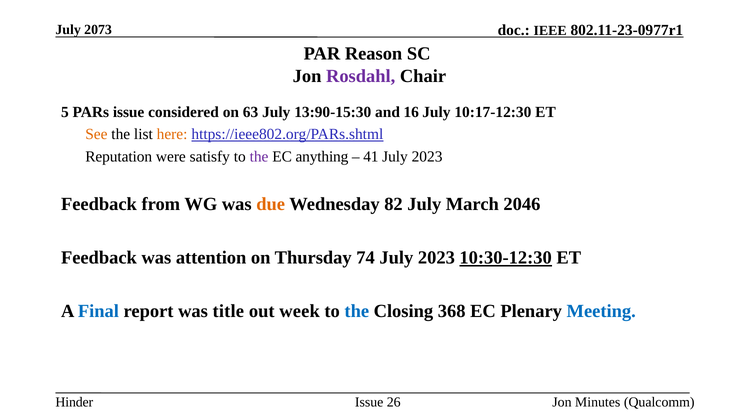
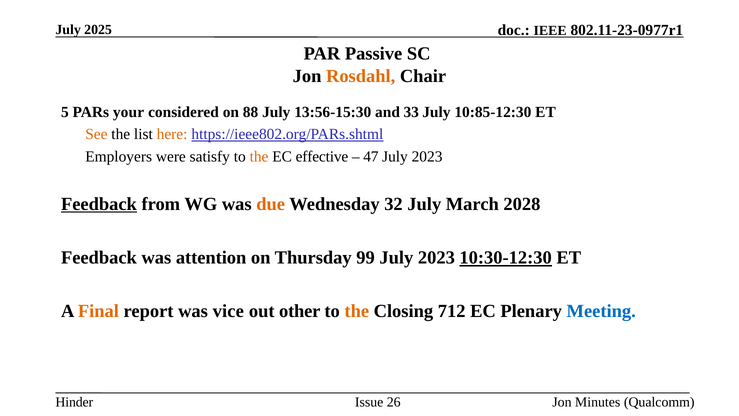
2073: 2073 -> 2025 (98, 29)
Reason: Reason -> Passive (374, 54)
Rosdahl colour: purple -> orange (361, 76)
PARs issue: issue -> your (128, 112)
63: 63 -> 88 (251, 112)
13:90-15:30: 13:90-15:30 -> 13:56-15:30 (333, 112)
16: 16 -> 33 (411, 112)
10:17-12:30: 10:17-12:30 -> 10:85-12:30 (493, 112)
Reputation: Reputation -> Employers (119, 156)
the colour: purple -> orange (259, 156)
anything: anything -> effective (322, 156)
41: 41 -> 47 (371, 156)
Feedback underline: none -> present (99, 204)
82: 82 -> 32 (393, 204)
2046: 2046 -> 2028 (522, 204)
74: 74 -> 99 (366, 258)
Final colour: blue -> orange (98, 311)
title: title -> vice (228, 311)
week: week -> other (300, 311)
the colour: blue -> orange (357, 311)
368: 368 -> 712 (452, 311)
